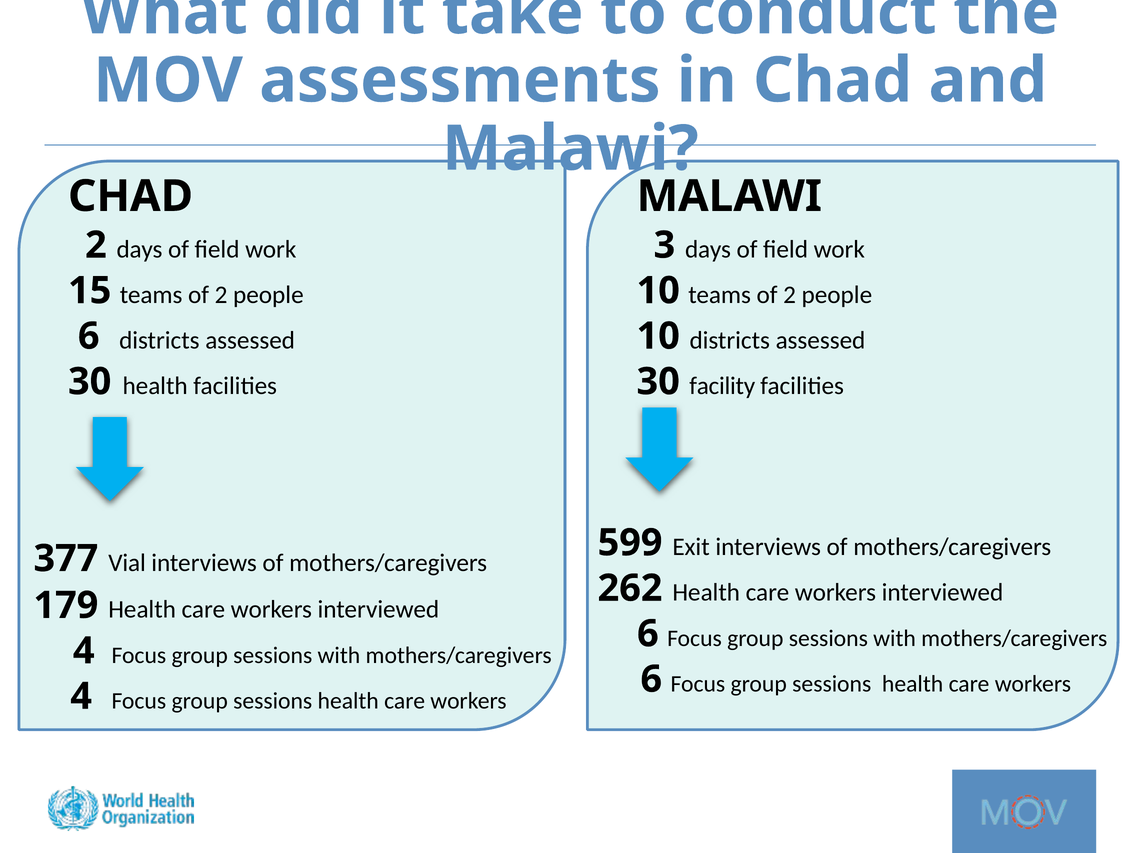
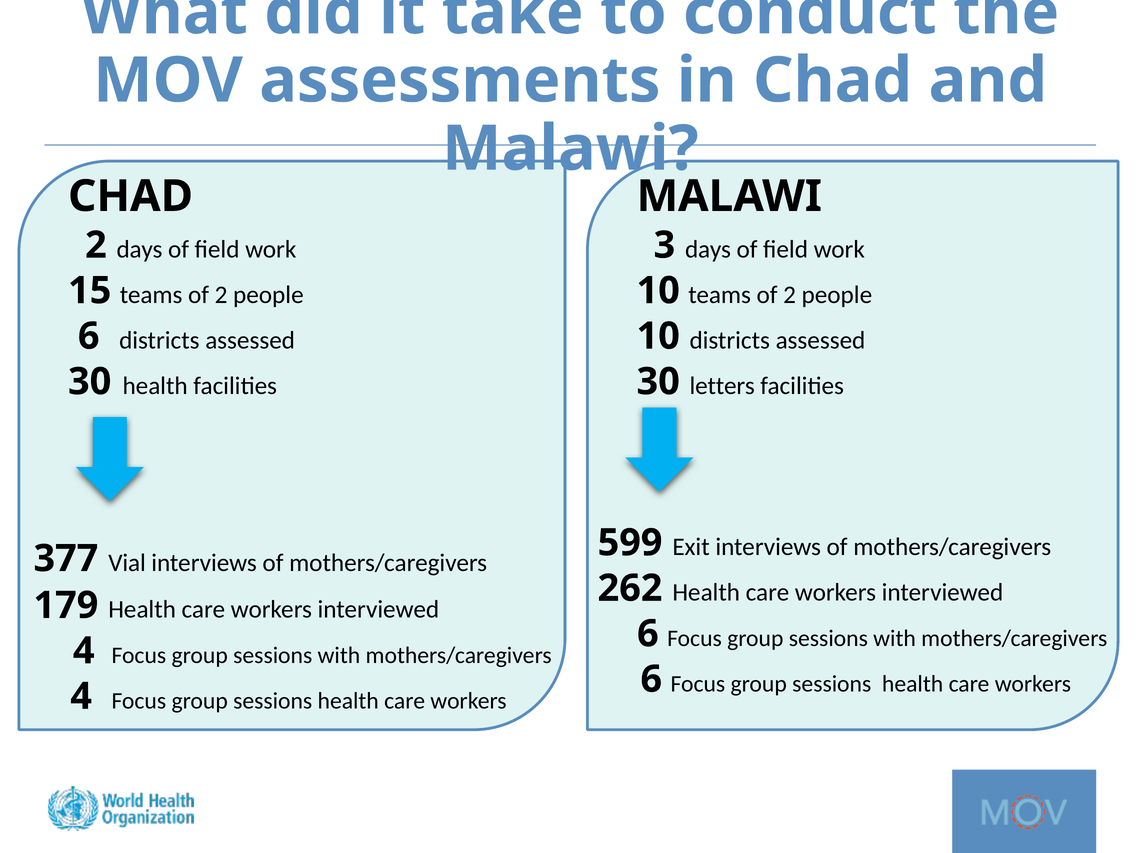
facility: facility -> letters (722, 386)
